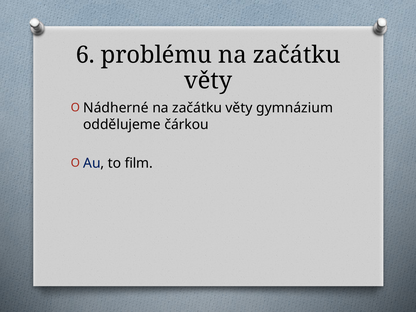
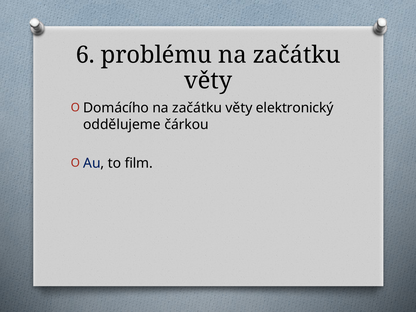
Nádherné: Nádherné -> Domácího (116, 108)
gymnázium: gymnázium -> elektronický (295, 108)
